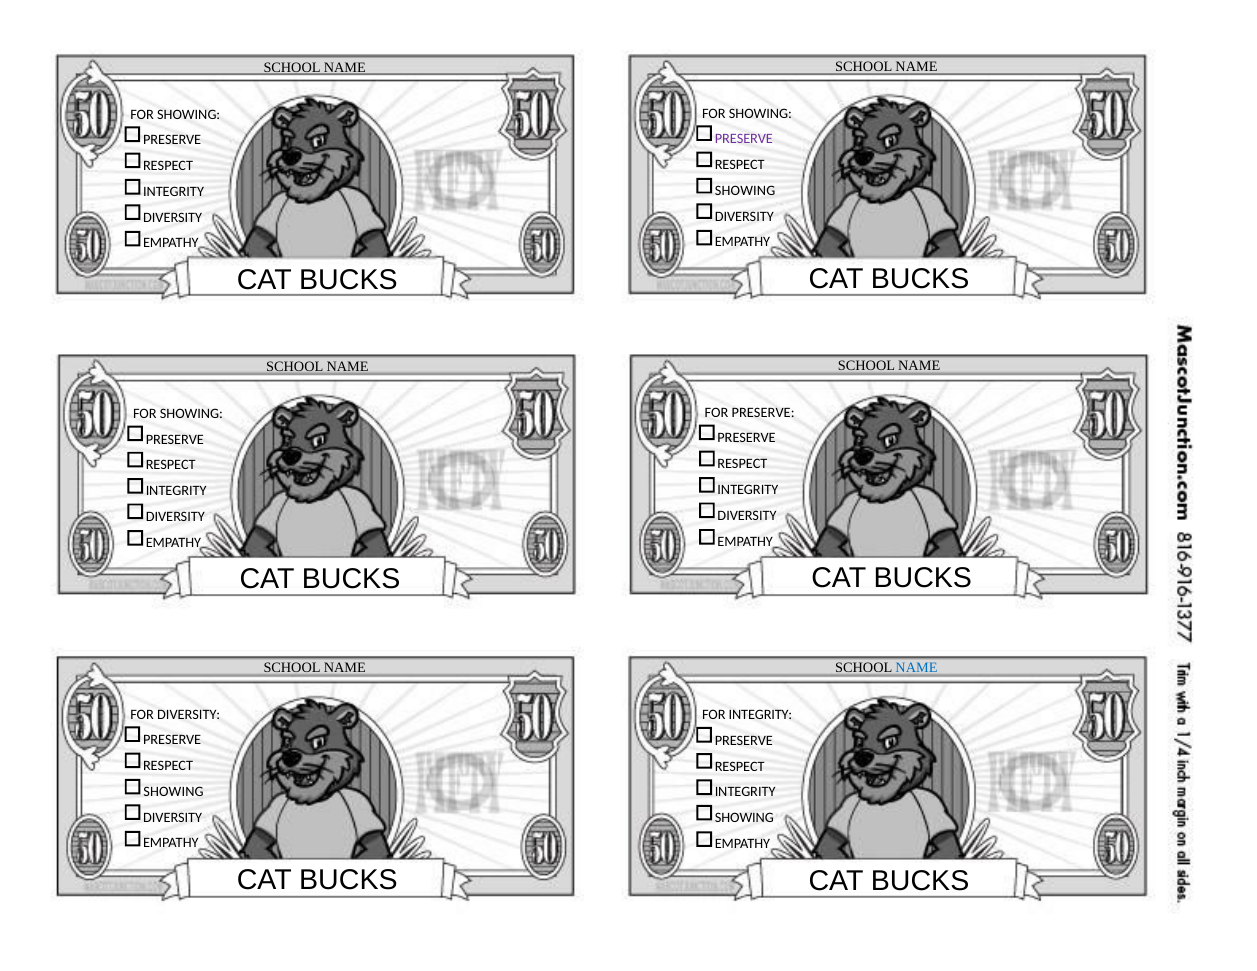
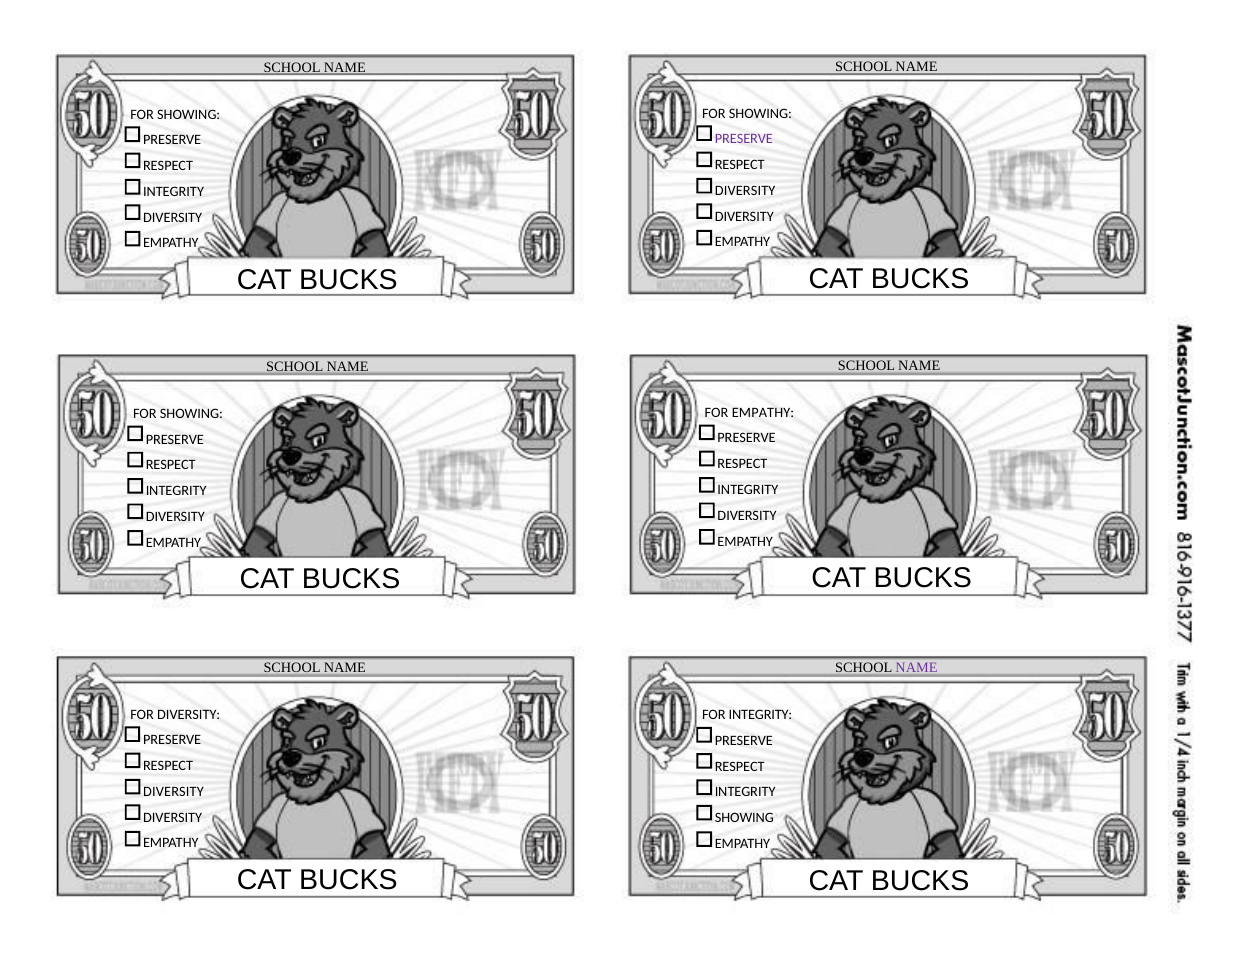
SHOWING: SHOWING -> DIVERSITY (745, 191)
FOR PRESERVE: PRESERVE -> EMPATHY (763, 413)
NAME colour: blue -> purple (917, 668)
SHOWING: SHOWING -> DIVERSITY (173, 792)
